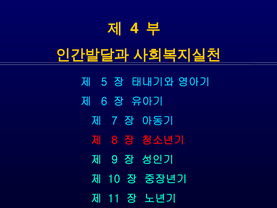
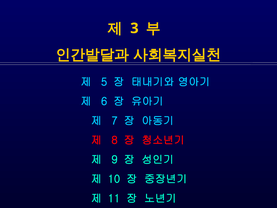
4: 4 -> 3 (134, 28)
